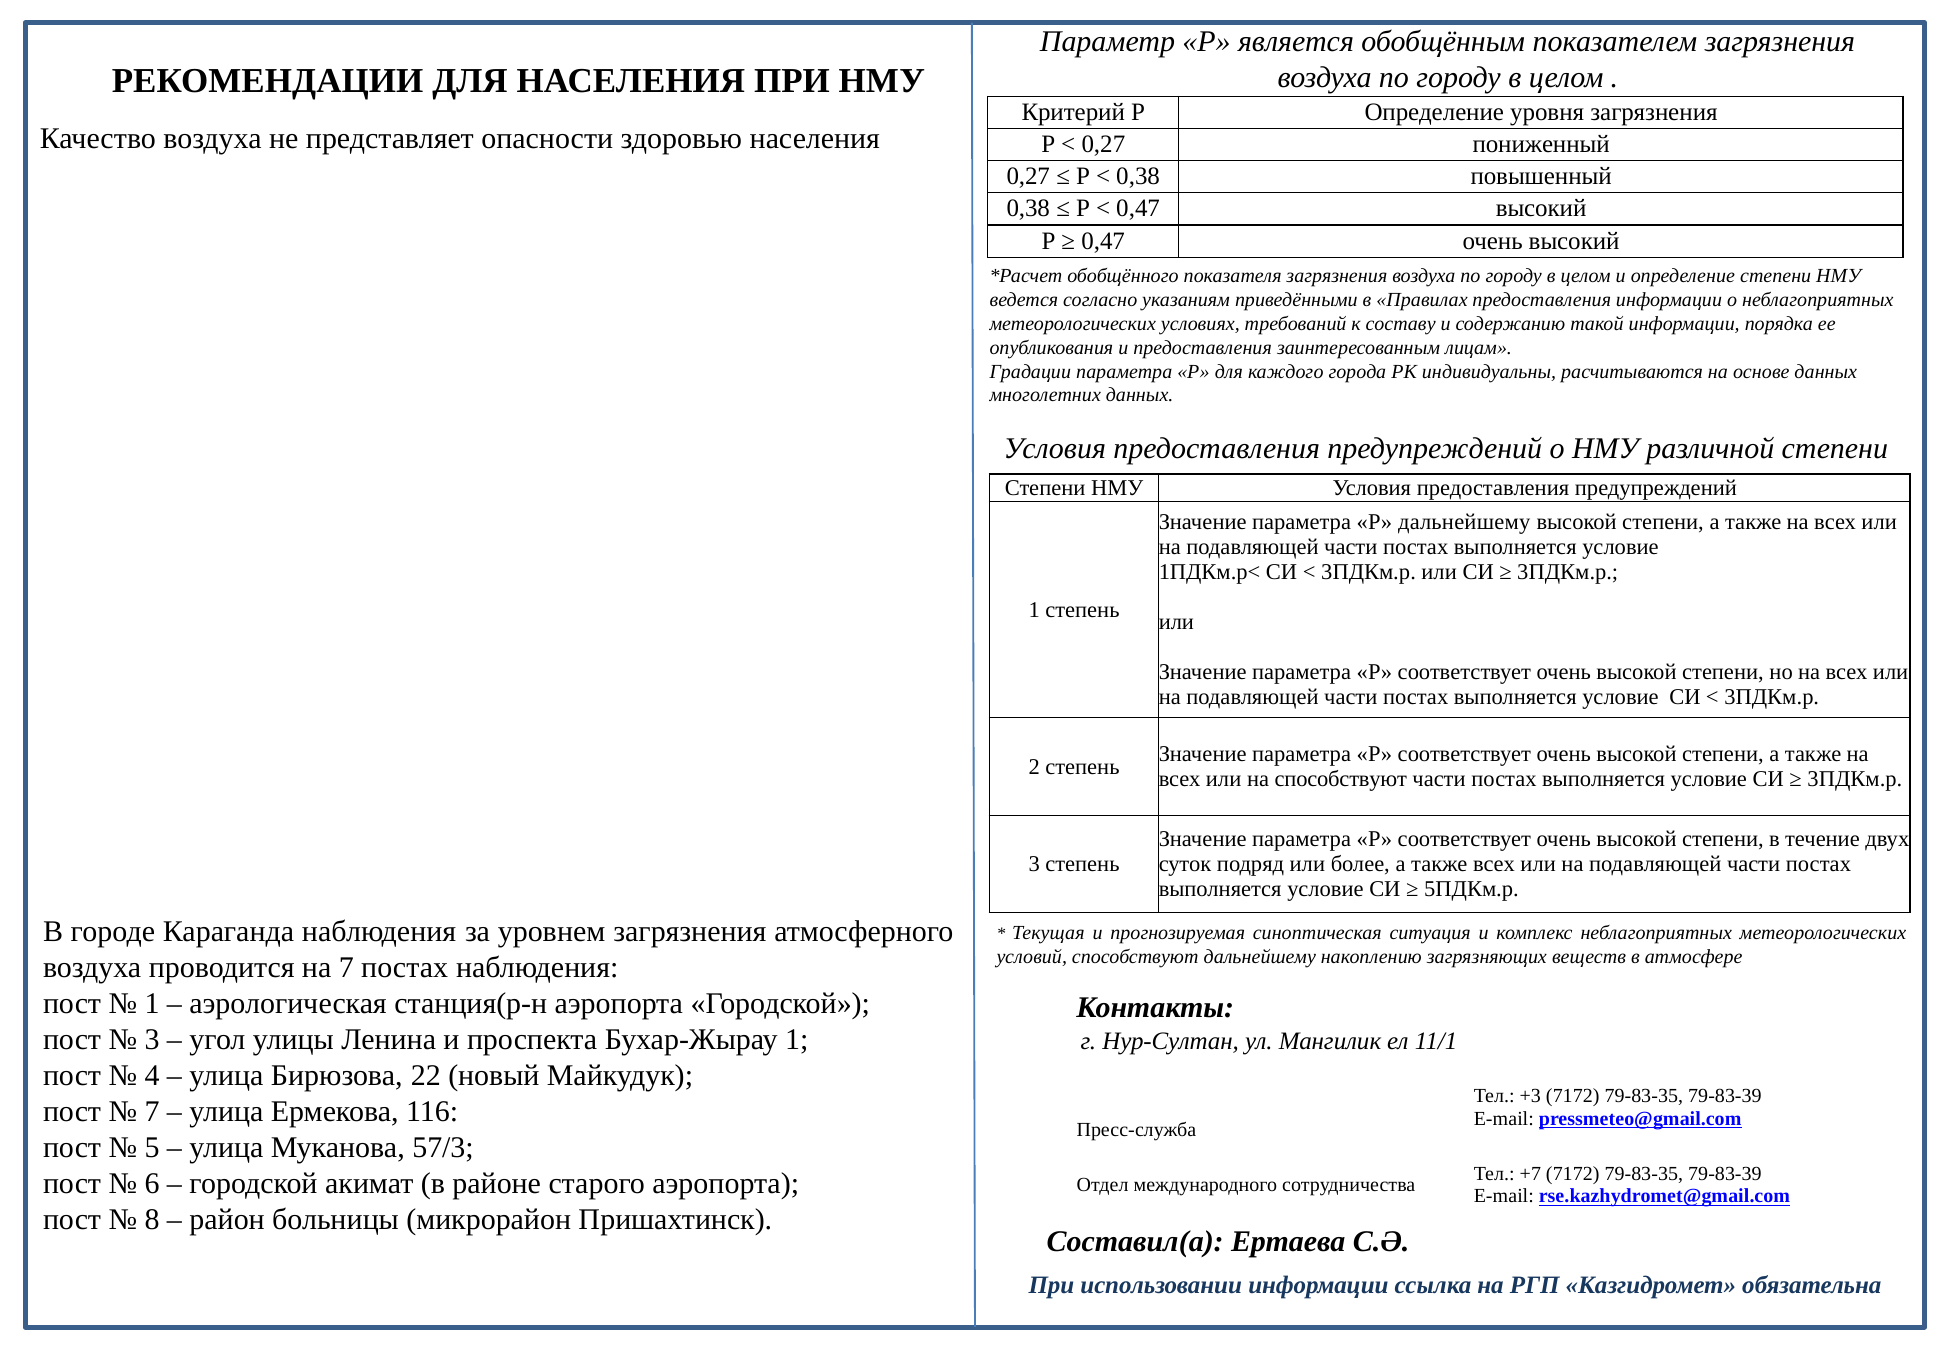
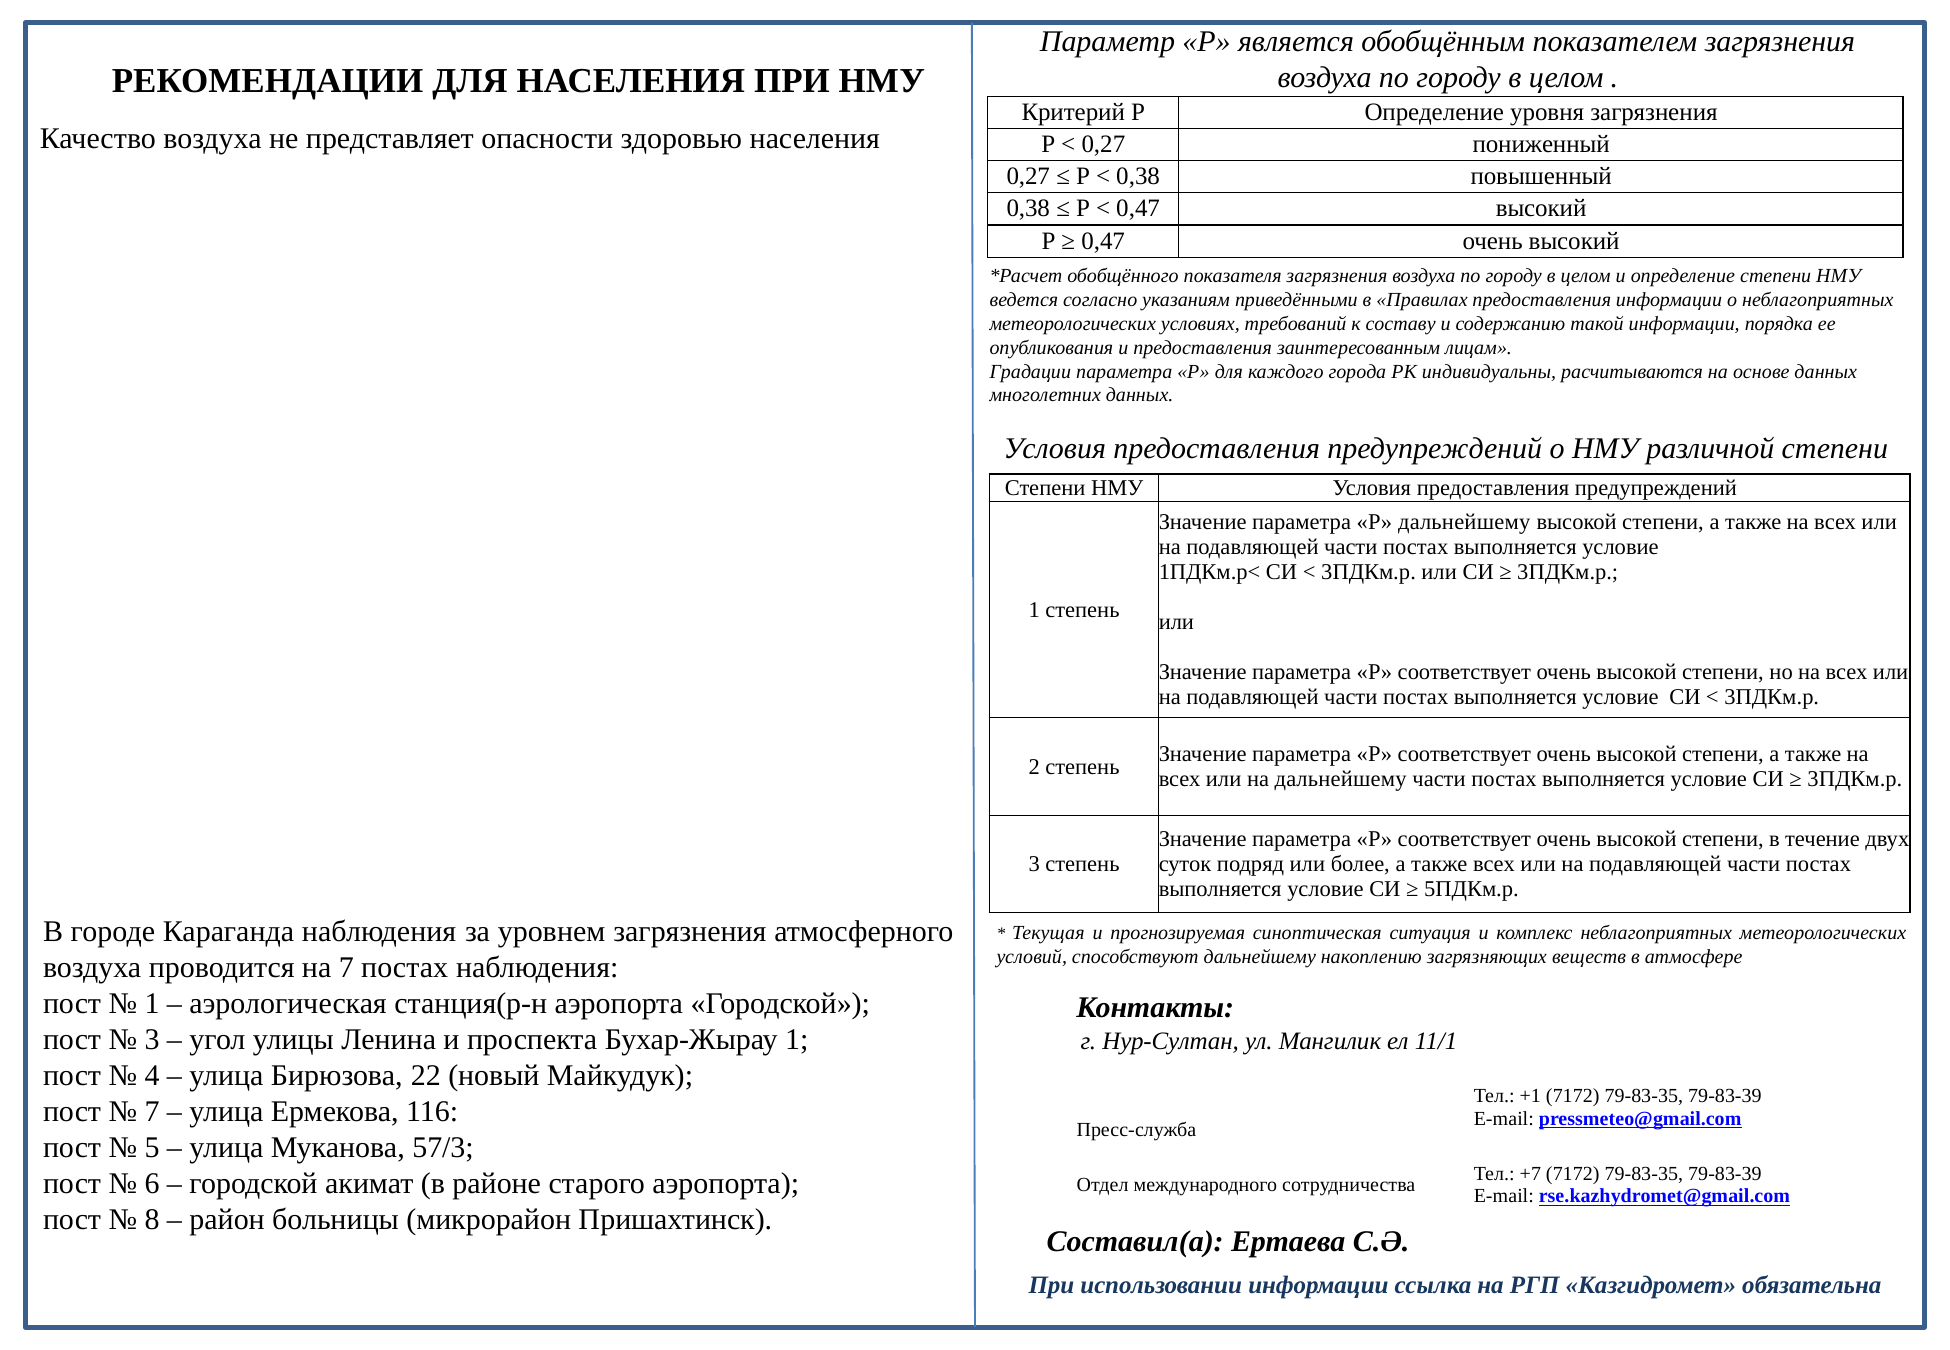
на способствуют: способствуют -> дальнейшему (1341, 779)
+3: +3 -> +1 (1530, 1096)
